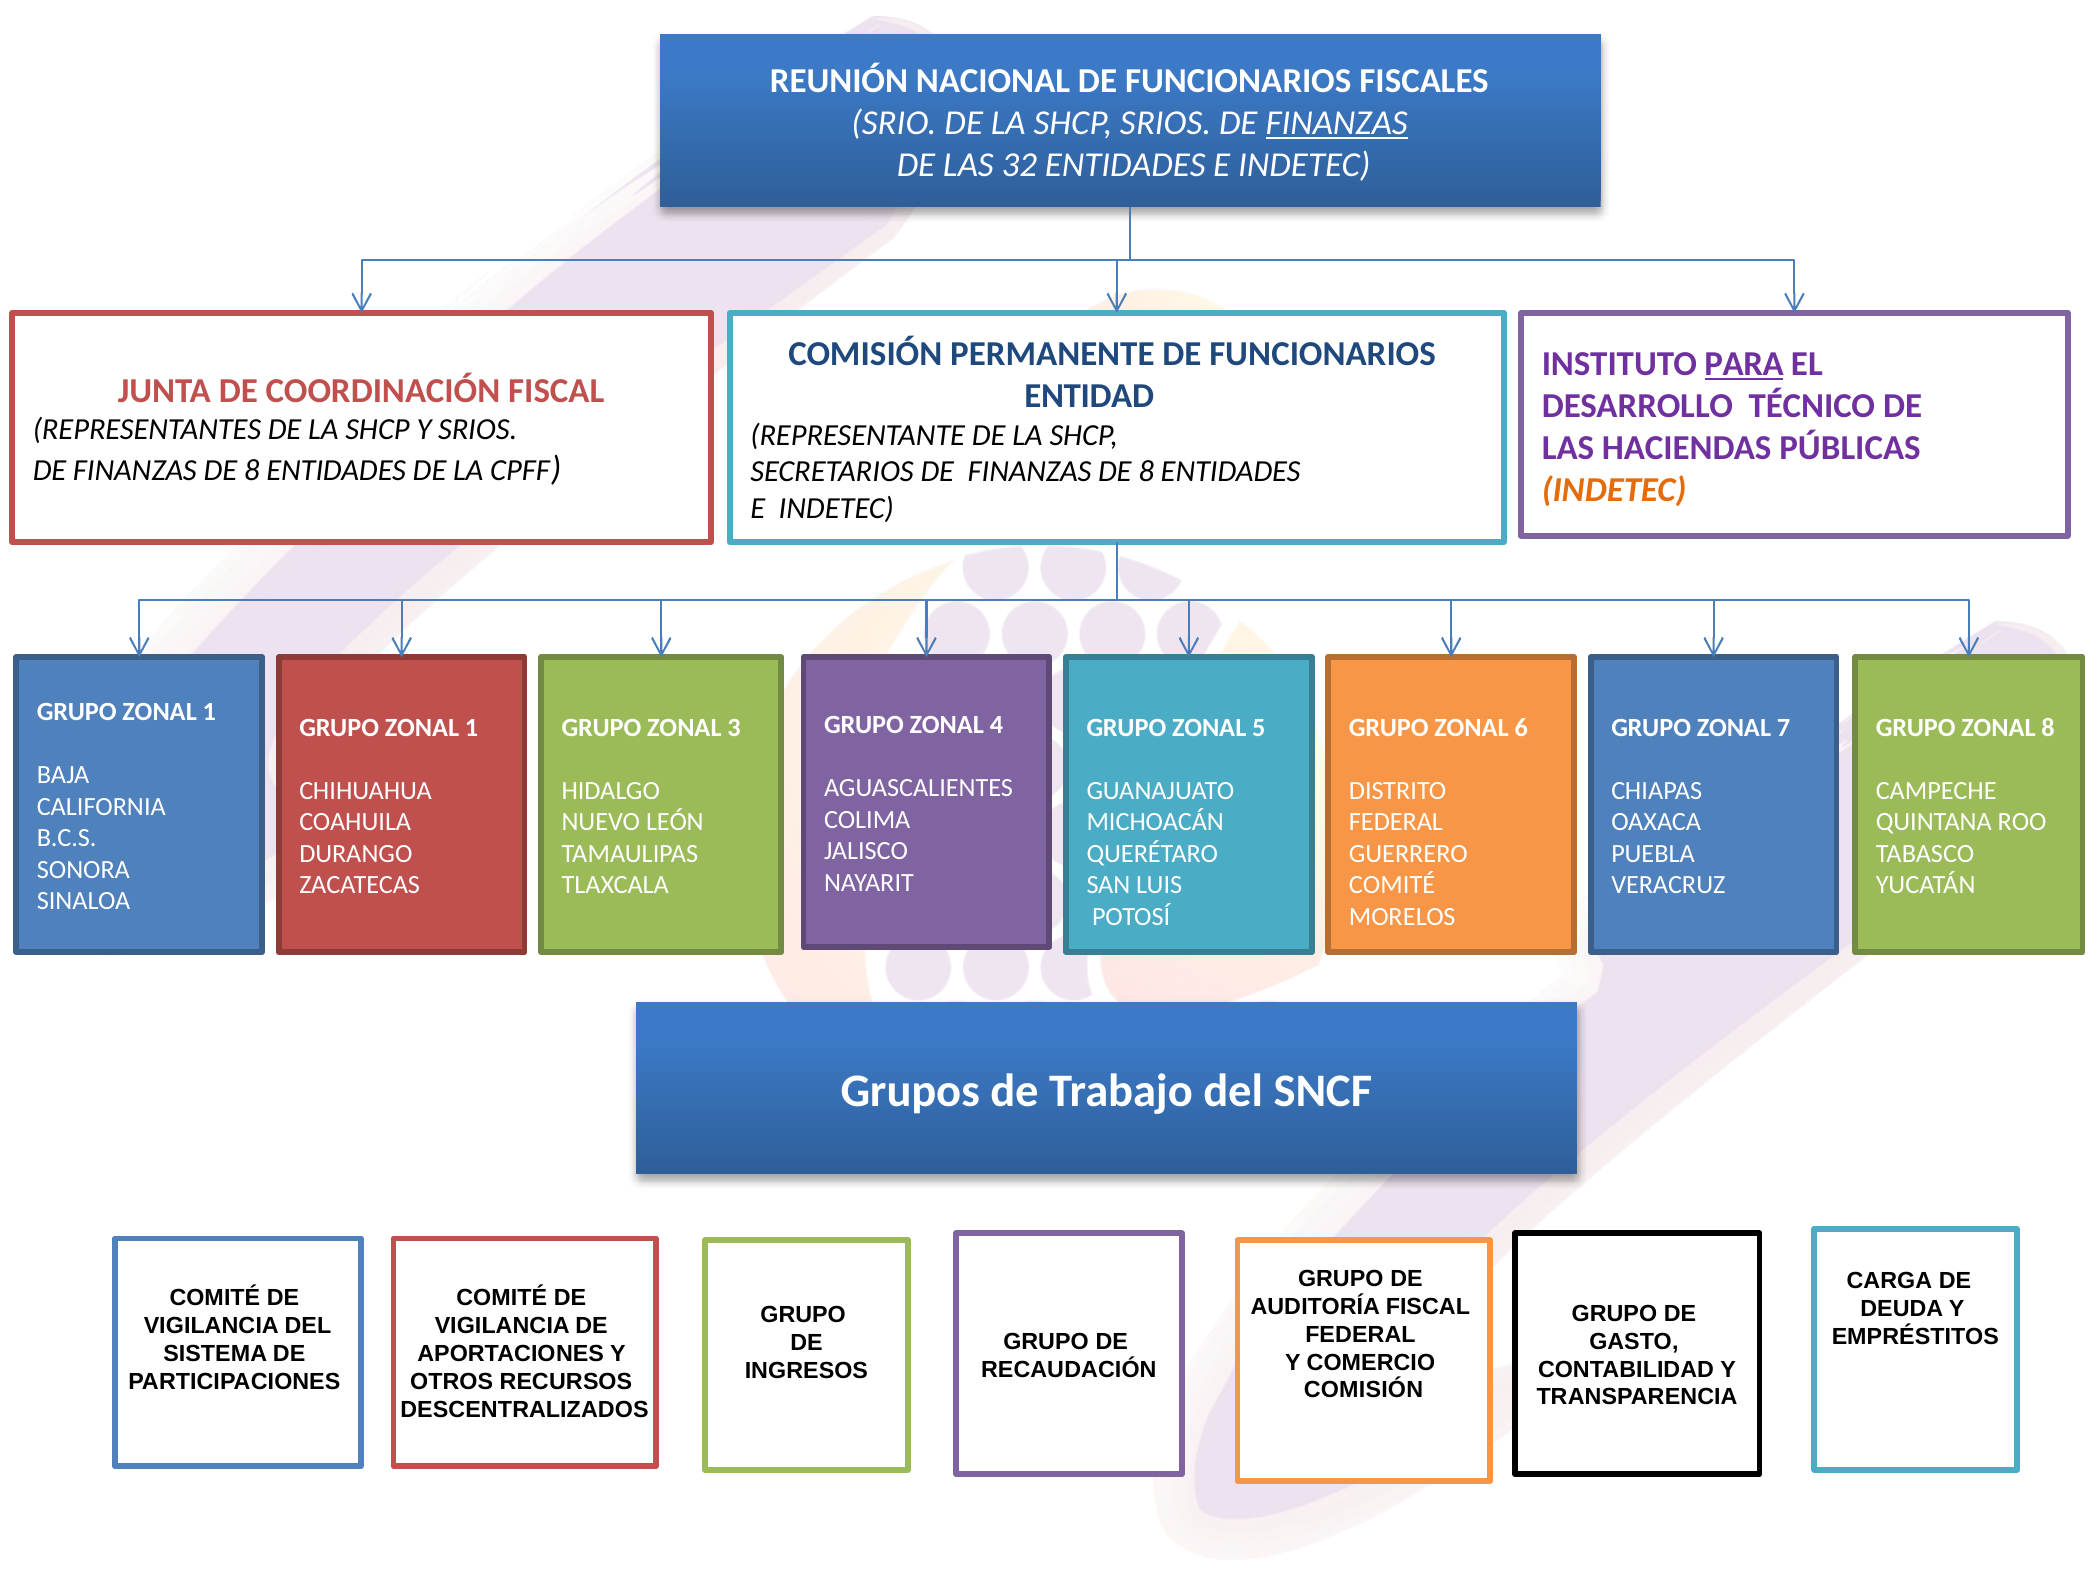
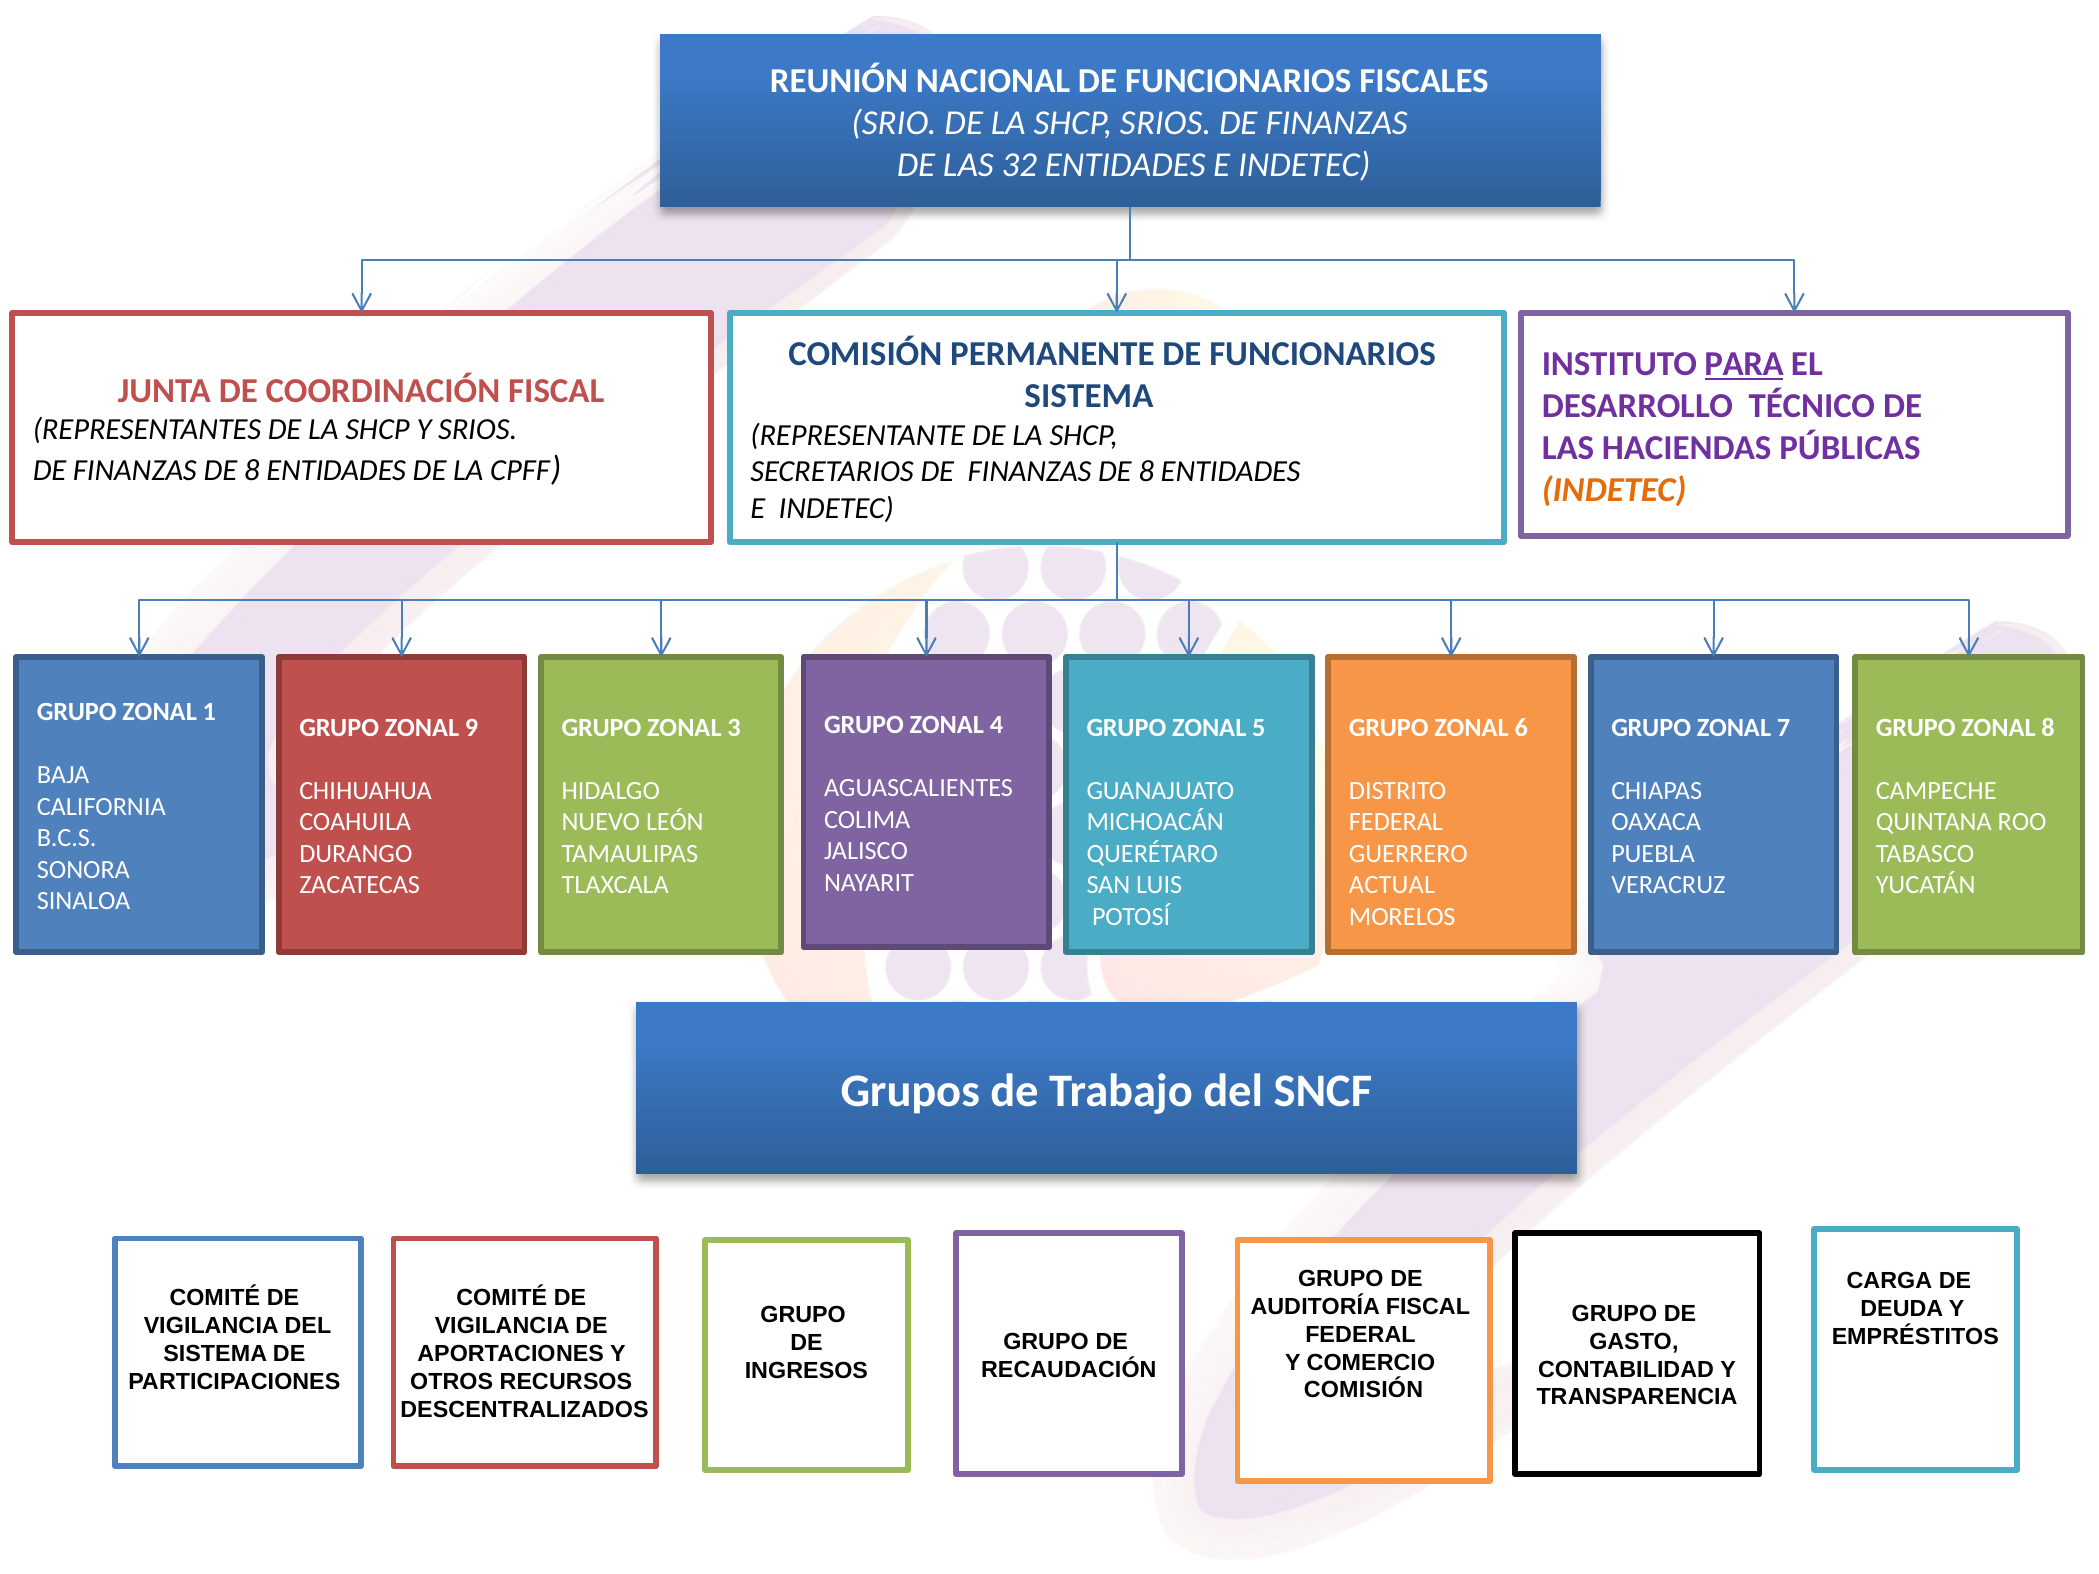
FINANZAS underline: present -> none (1337, 123)
ENTIDAD: ENTIDAD -> SISTEMA (1089, 396)
1: 1 -> 9 (472, 728)
COMITÉ: COMITÉ -> ACTUAL (1392, 885)
